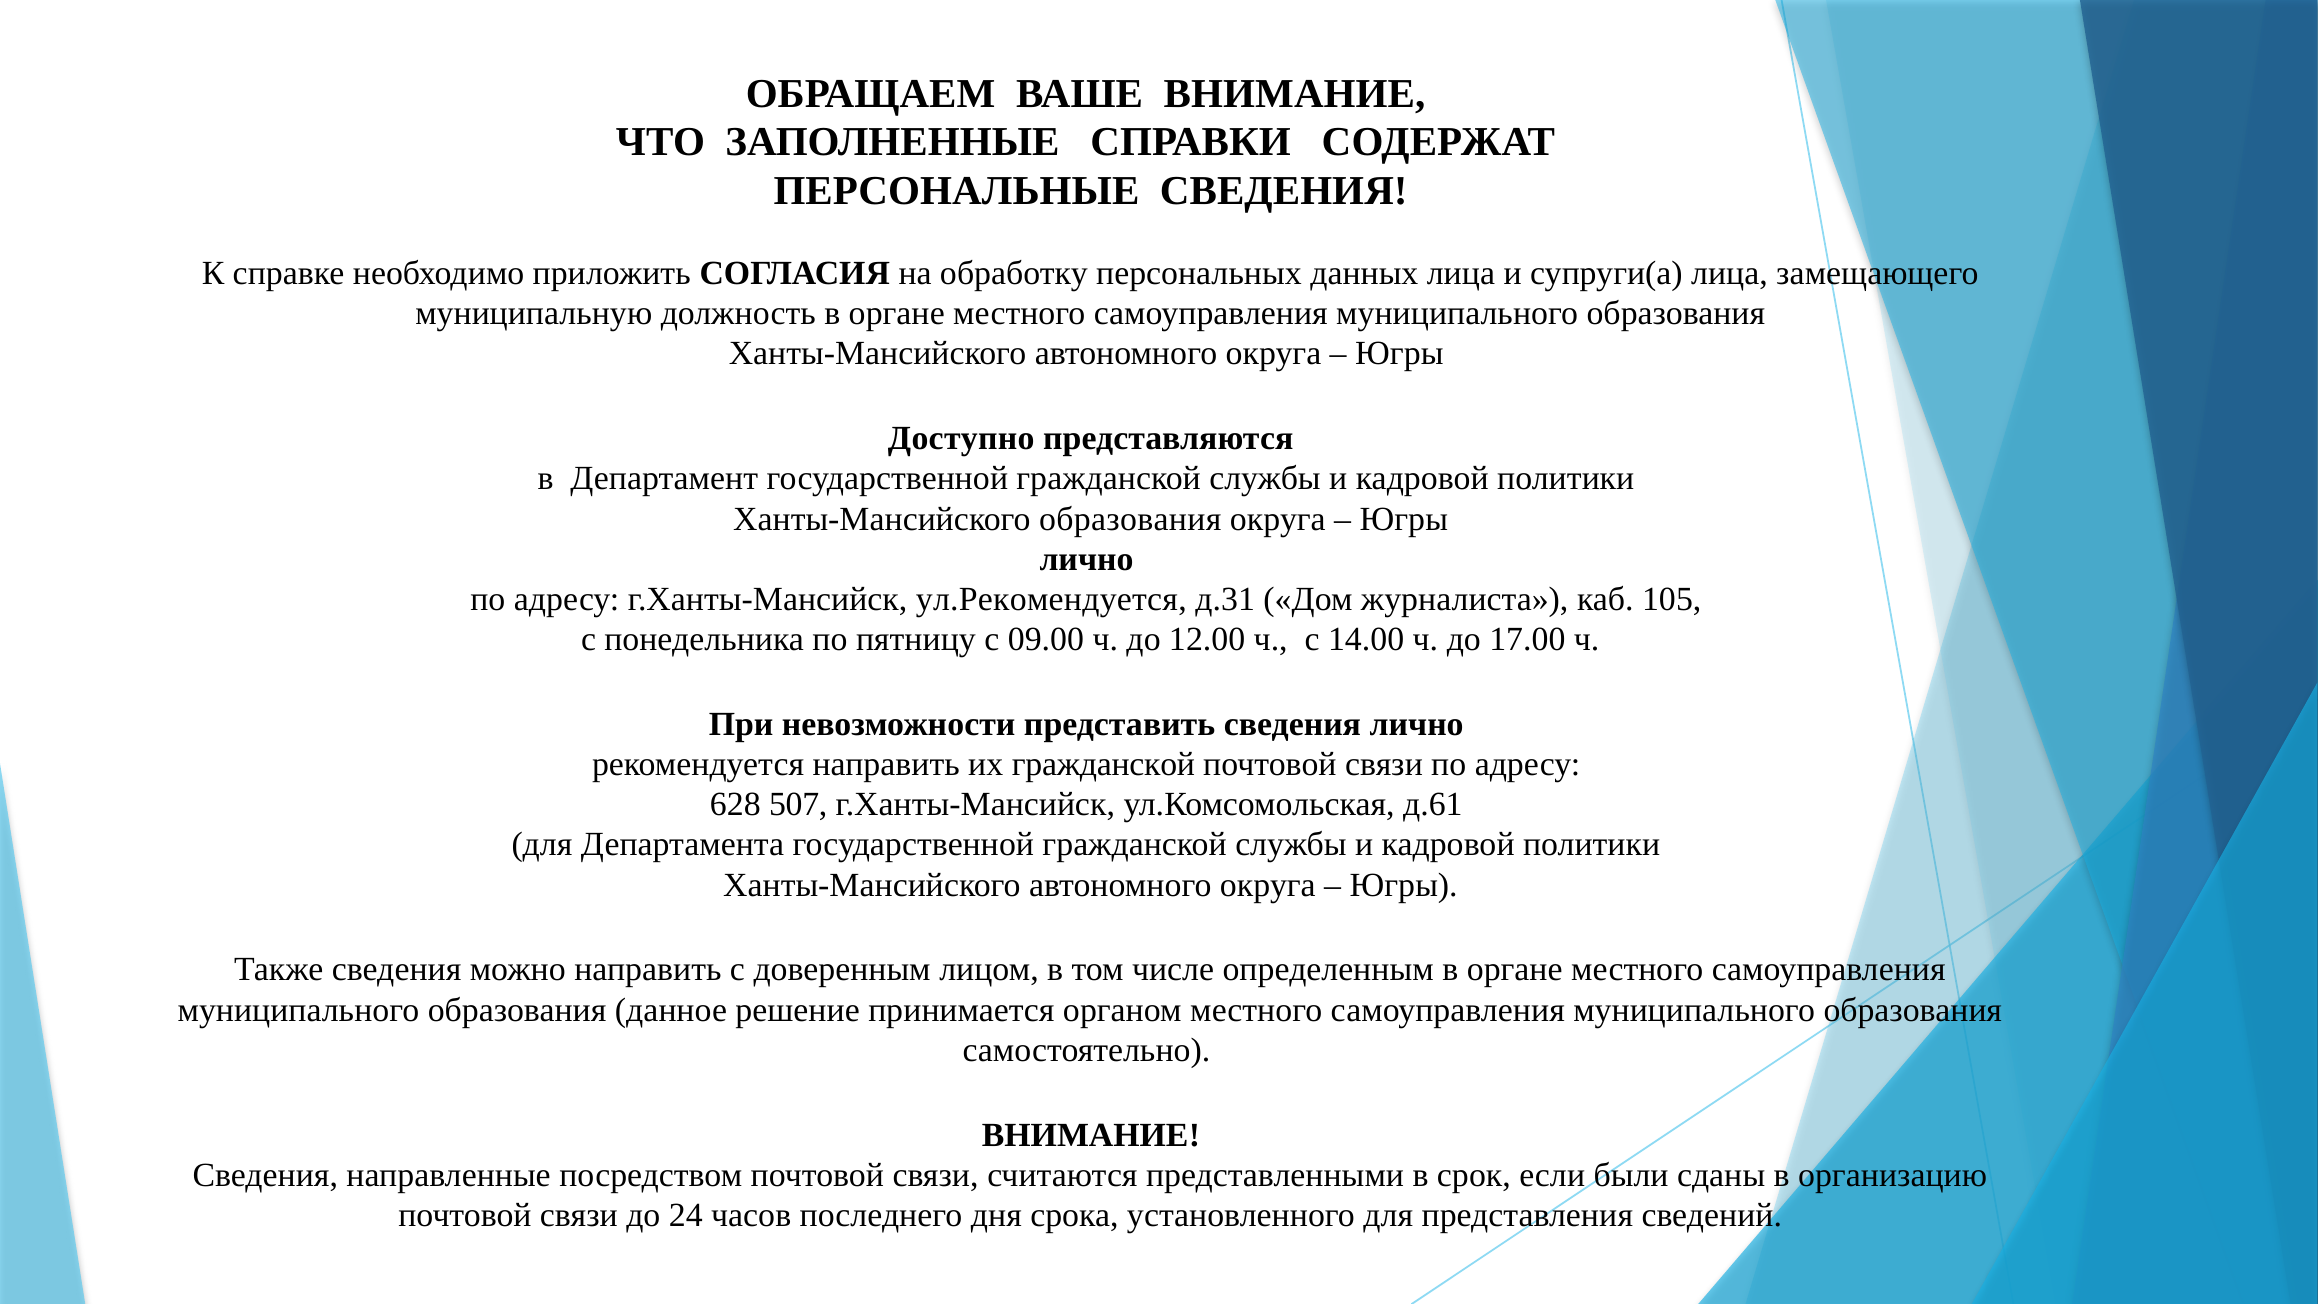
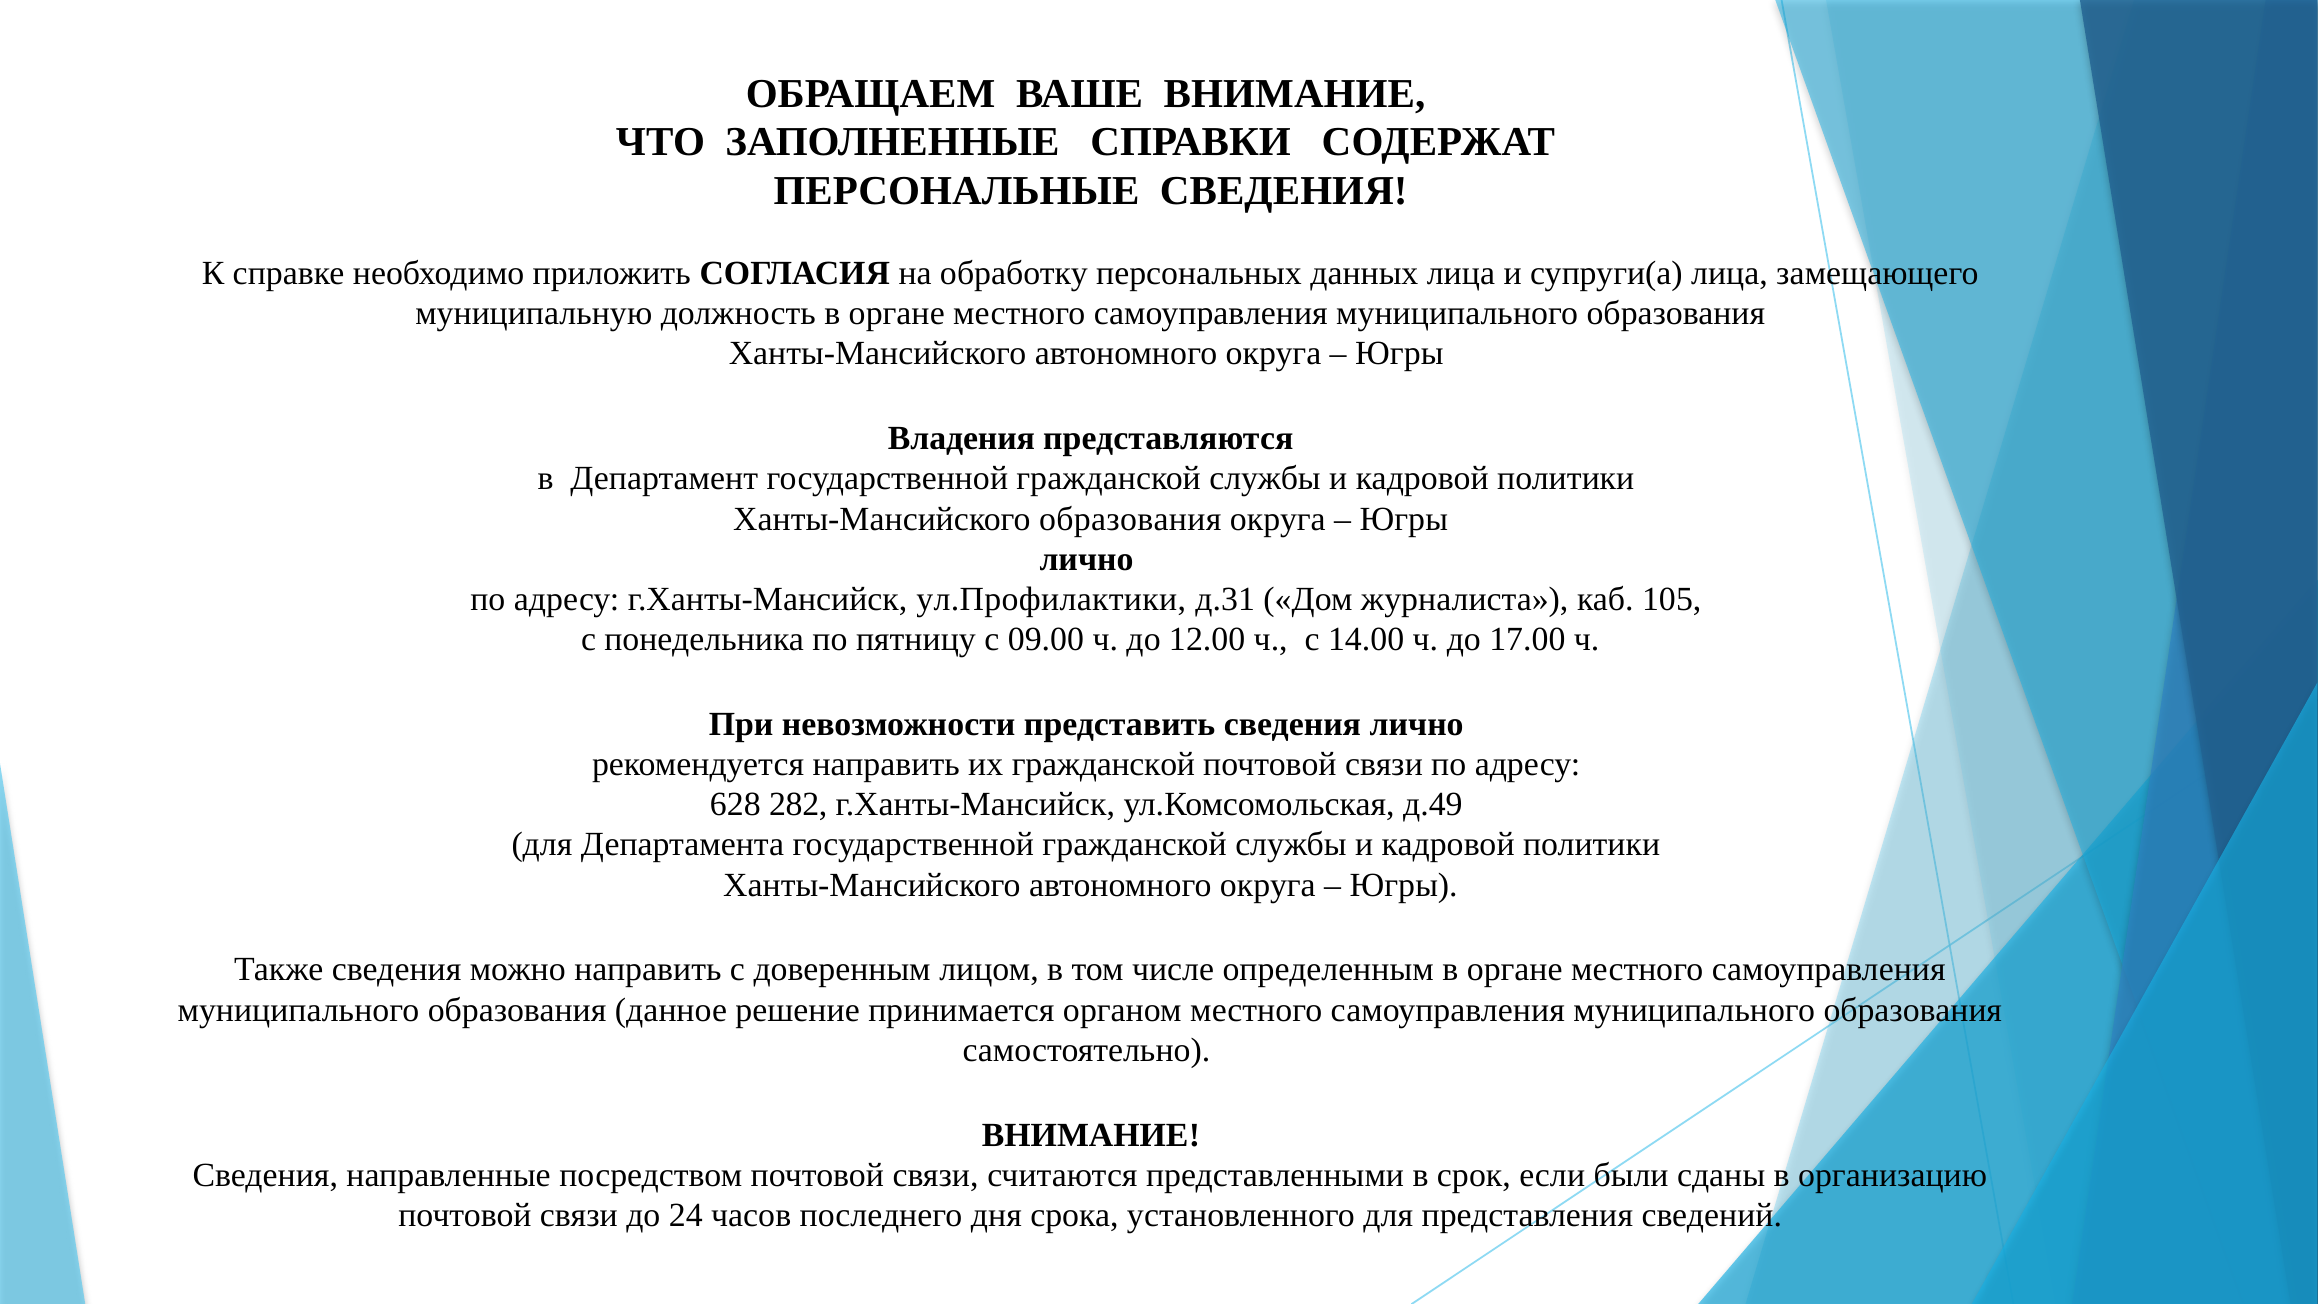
Доступно: Доступно -> Владения (961, 438)
ул.Рекомендуется: ул.Рекомендуется -> ул.Профилактики (1051, 599)
507: 507 -> 282 (798, 804)
д.61: д.61 -> д.49 (1433, 804)
